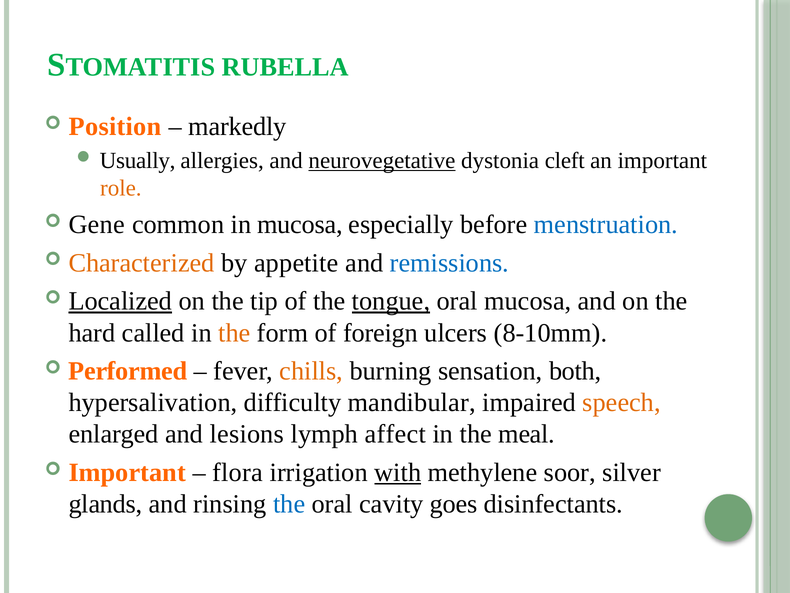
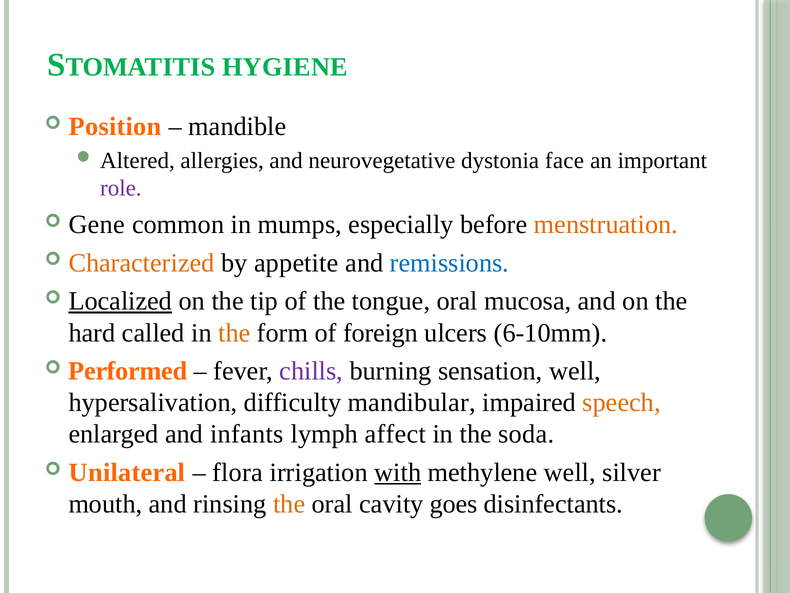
RUBELLA: RUBELLA -> HYGIENE (285, 67)
markedly: markedly -> mandible (237, 126)
Usually: Usually -> Altered (137, 160)
neurovegetative underline: present -> none (382, 160)
cleft: cleft -> face (564, 160)
role colour: orange -> purple (121, 188)
in mucosa: mucosa -> mumps (300, 225)
menstruation colour: blue -> orange (606, 225)
tongue underline: present -> none (391, 301)
8-10mm: 8-10mm -> 6-10mm (550, 333)
chills colour: orange -> purple (311, 371)
sensation both: both -> well (575, 371)
lesions: lesions -> infants (247, 434)
meal: meal -> soda (526, 434)
Important: Important -> Unilateral (127, 472)
methylene soor: soor -> well (570, 472)
glands: glands -> mouth (105, 504)
the colour: blue -> orange (289, 504)
